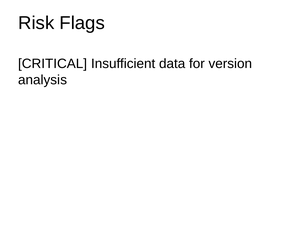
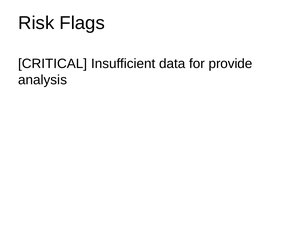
version: version -> provide (231, 64)
